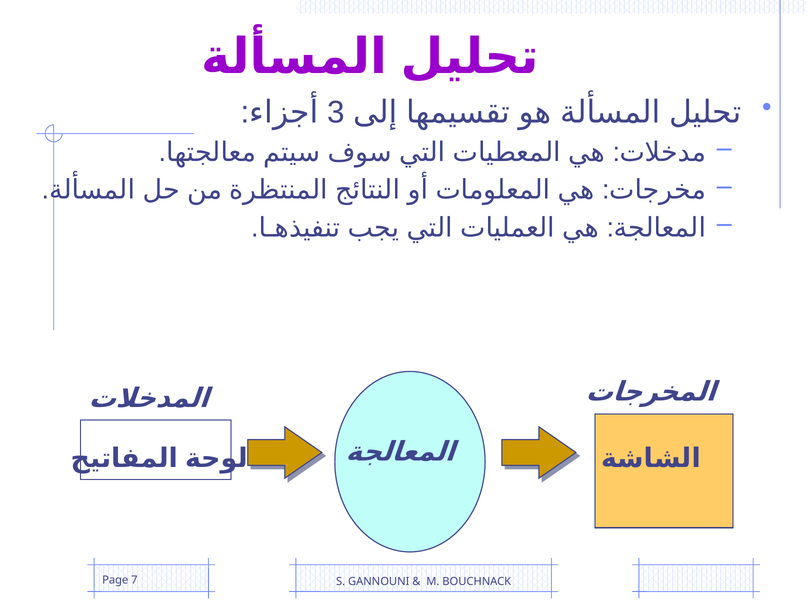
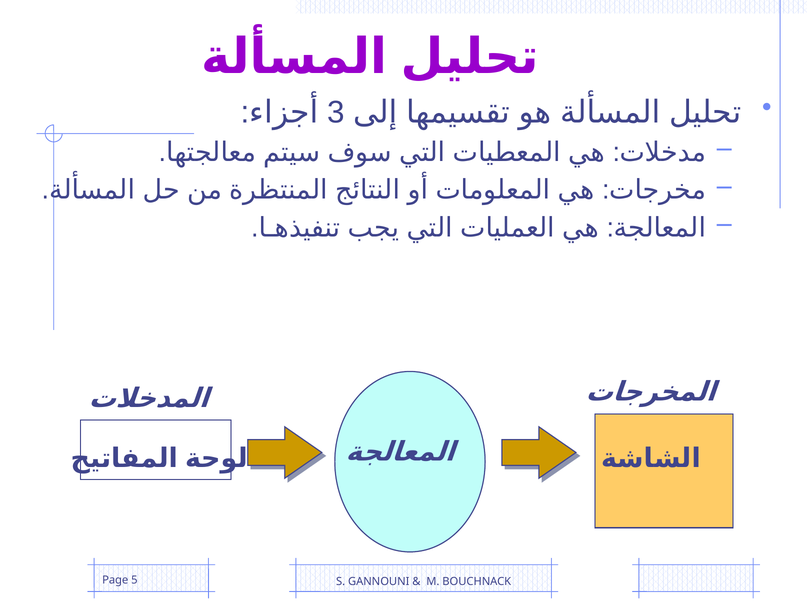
7: 7 -> 5 (134, 580)
